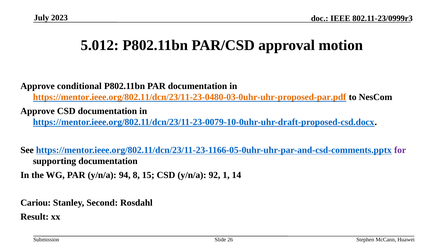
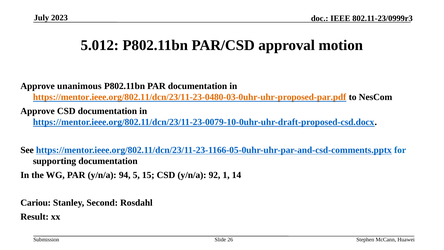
conditional: conditional -> unanimous (79, 86)
for colour: purple -> blue (400, 150)
8: 8 -> 5 (136, 175)
